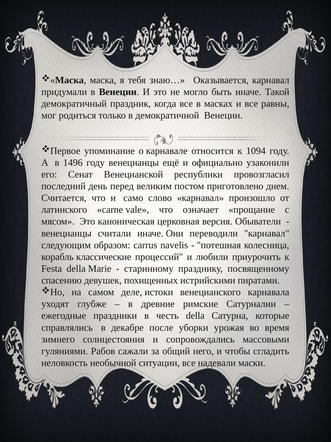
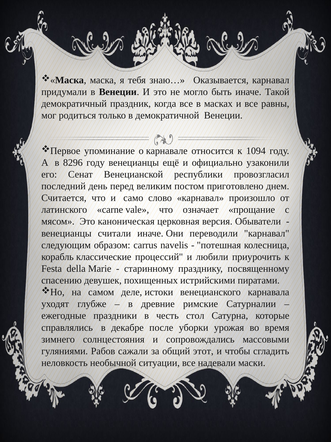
1496: 1496 -> 8296 (73, 162)
честь della: della -> стол (195, 315)
него: него -> этот (203, 351)
